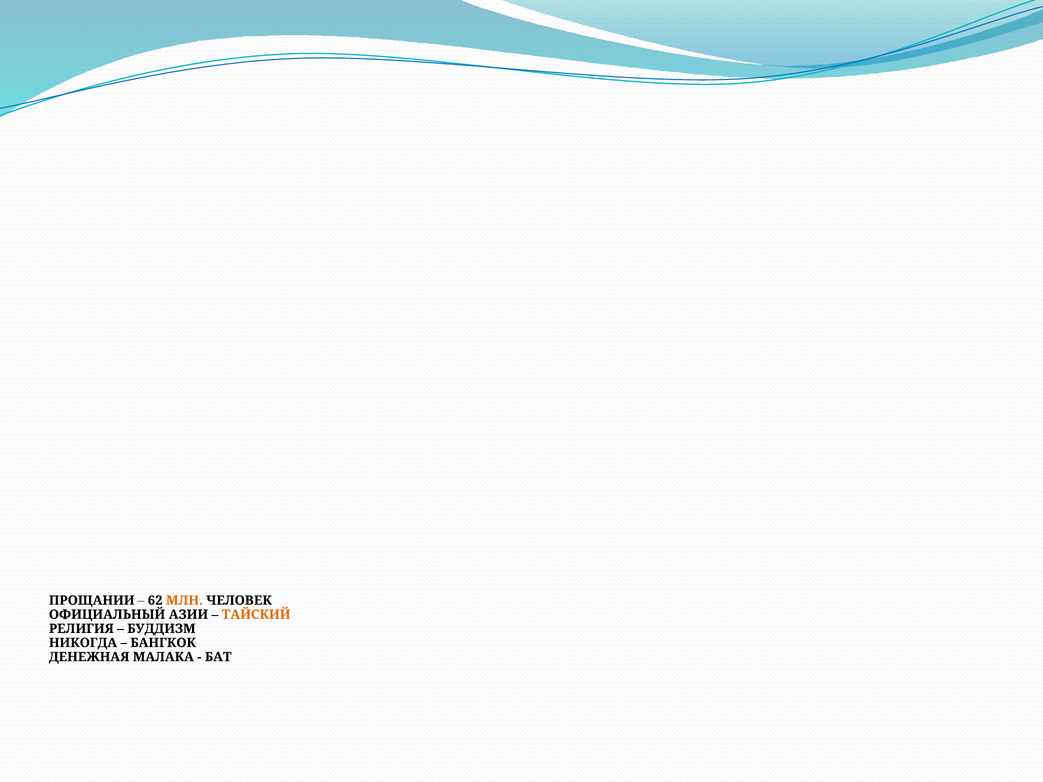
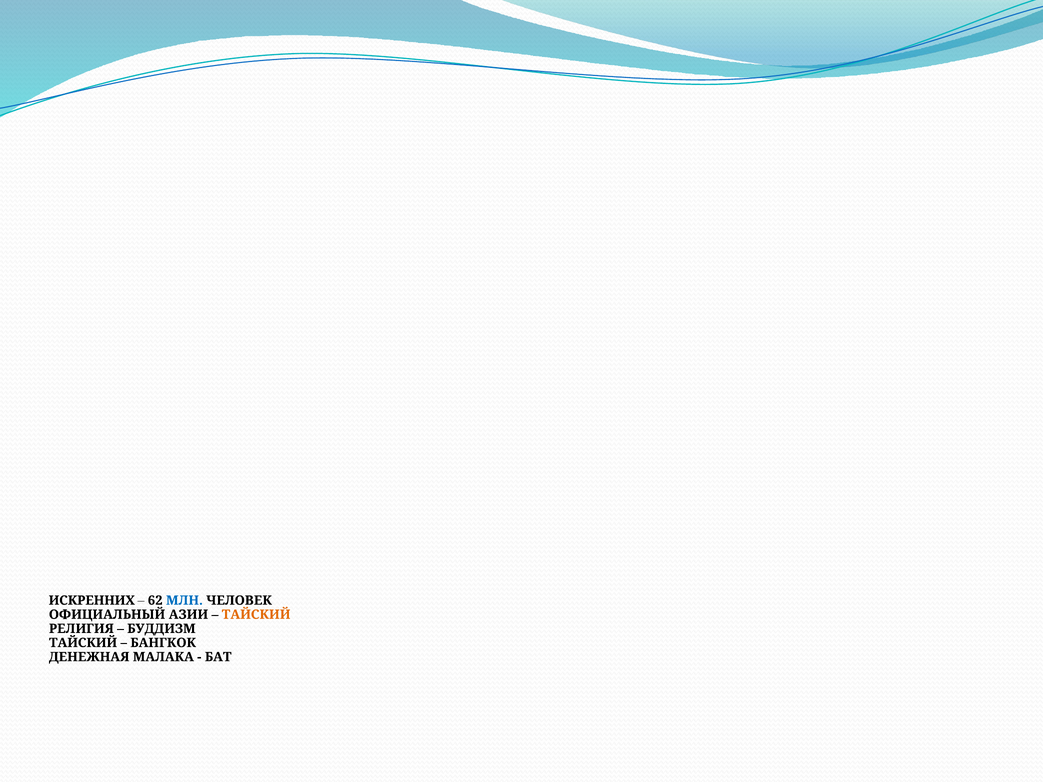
ПРОЩАНИИ: ПРОЩАНИИ -> ИСКРЕННИХ (92, 601)
МЛН colour: orange -> blue (184, 601)
НИКОГДА: НИКОГДА -> ТАЙСКИЙ (83, 643)
